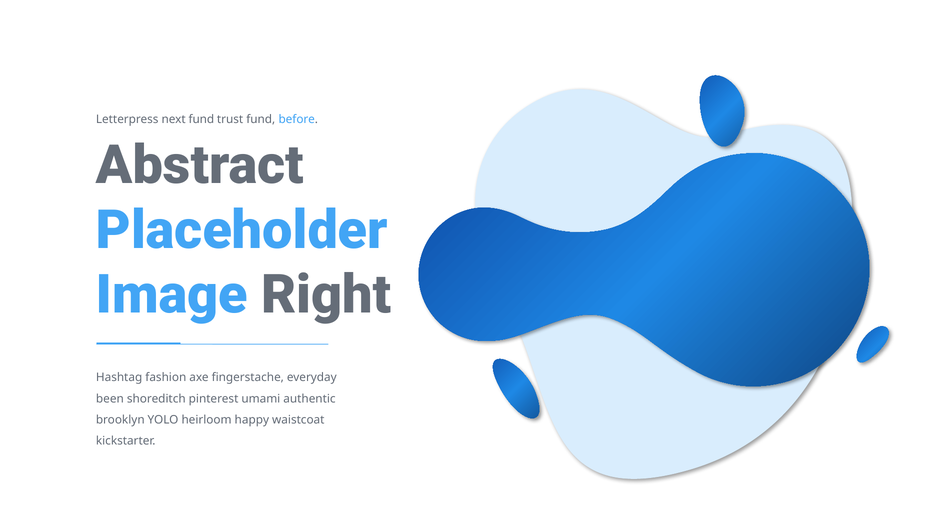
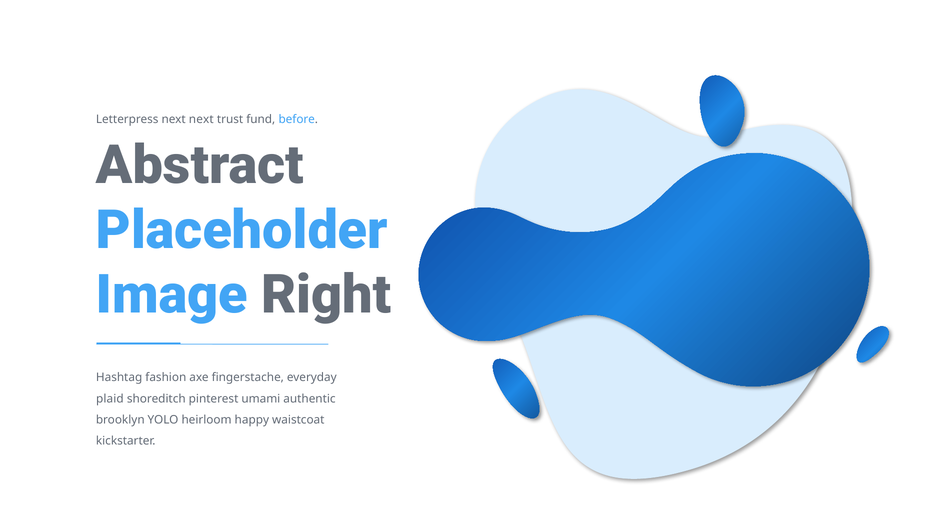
next fund: fund -> next (201, 120)
been: been -> plaid (110, 399)
